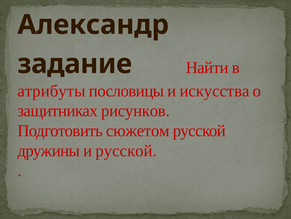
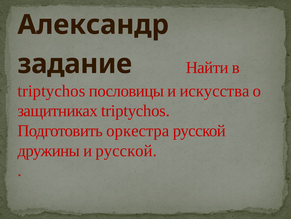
атрибуты: атрибуты -> triptychos (51, 91)
защитниках рисунков: рисунков -> triptychos (135, 110)
сюжетом: сюжетом -> оркестра (138, 130)
